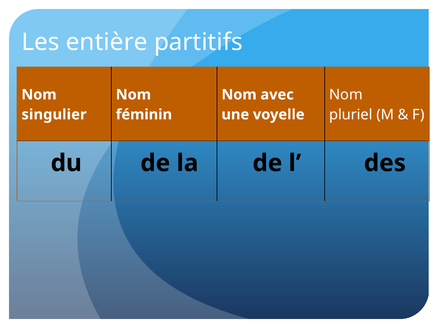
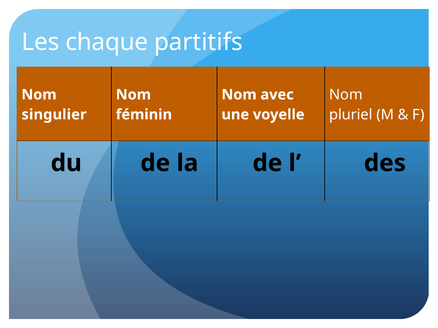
entière: entière -> chaque (107, 42)
